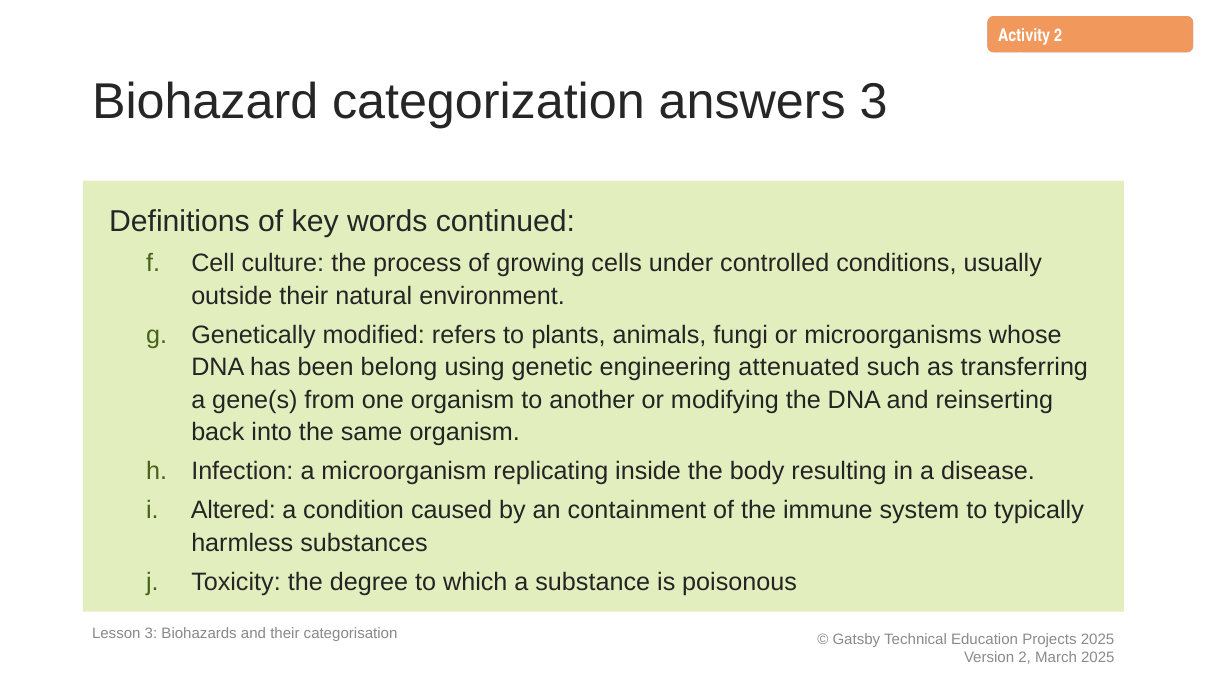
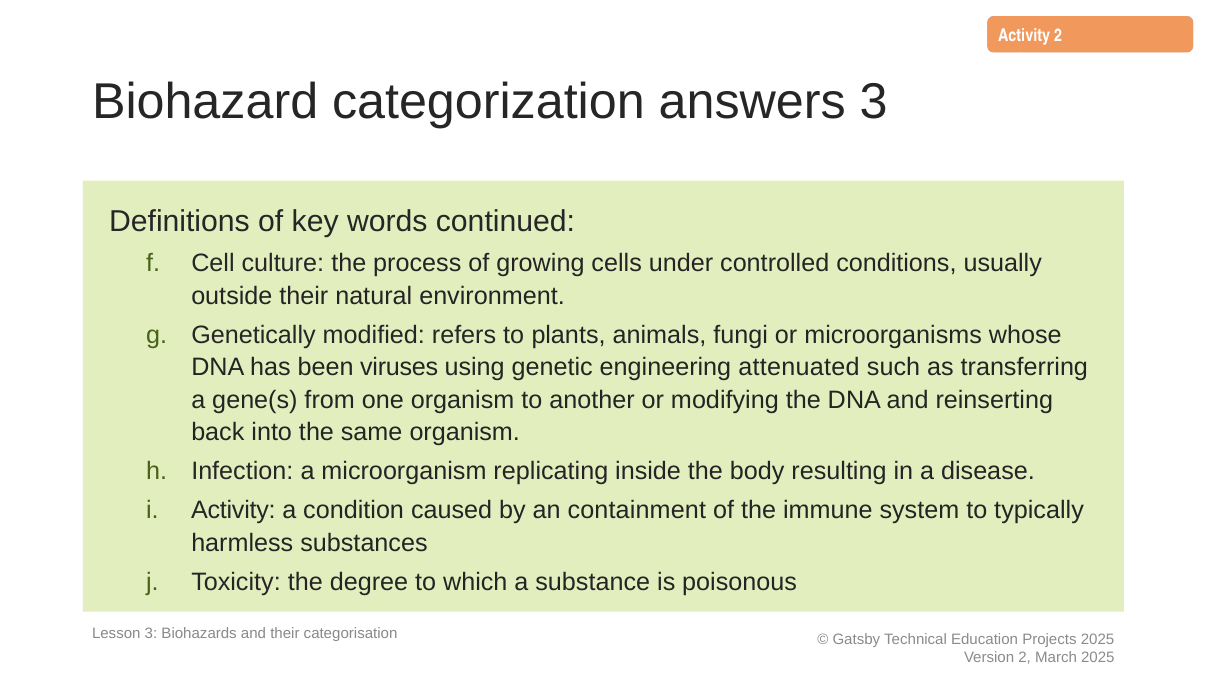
belong: belong -> viruses (399, 367)
Altered: Altered -> Activity (233, 510)
